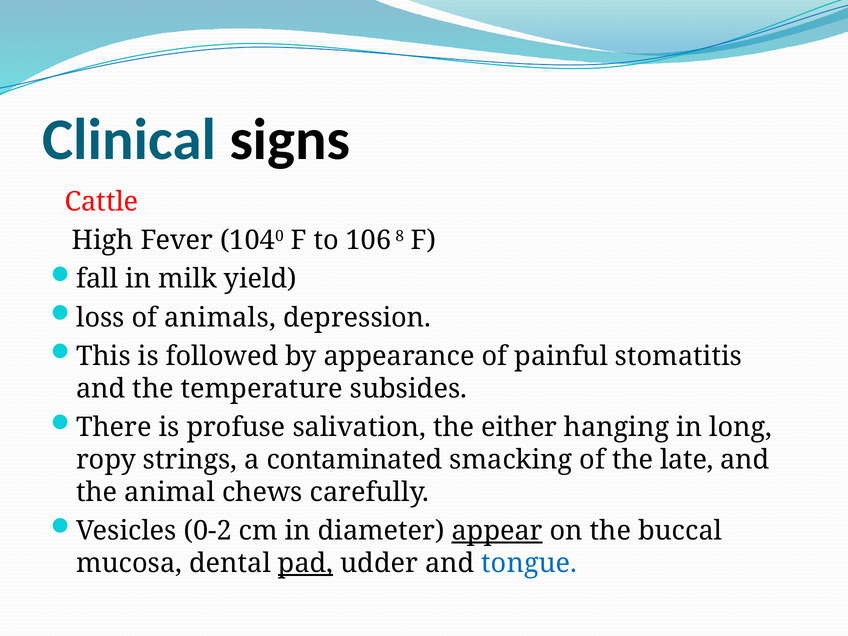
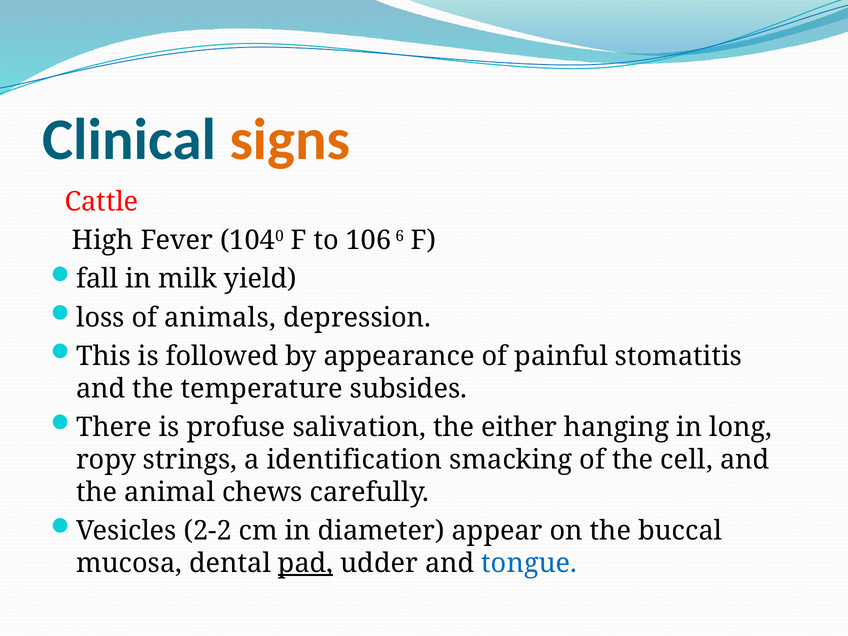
signs colour: black -> orange (290, 140)
8: 8 -> 6 (400, 236)
contaminated: contaminated -> identification (354, 460)
late: late -> cell (687, 460)
0-2: 0-2 -> 2-2 (208, 531)
appear underline: present -> none (497, 531)
